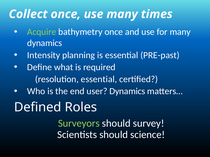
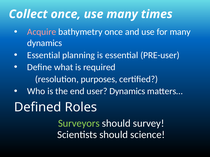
Acquire colour: light green -> pink (42, 32)
Intensity: Intensity -> Essential (44, 55)
PRE-past: PRE-past -> PRE-user (160, 55)
resolution essential: essential -> purposes (99, 79)
